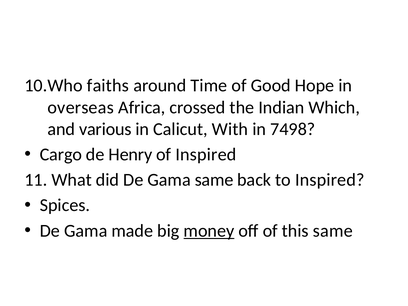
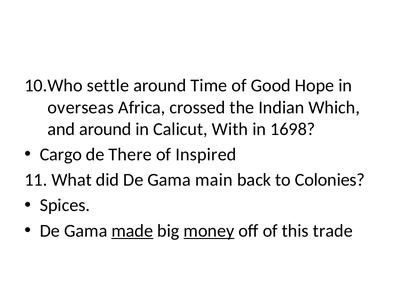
faiths: faiths -> settle (108, 86)
and various: various -> around (105, 129)
7498: 7498 -> 1698 (293, 129)
Henry: Henry -> There (130, 155)
Gama same: same -> main (214, 180)
to Inspired: Inspired -> Colonies (330, 180)
made underline: none -> present (132, 231)
this same: same -> trade (333, 231)
